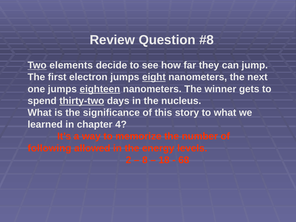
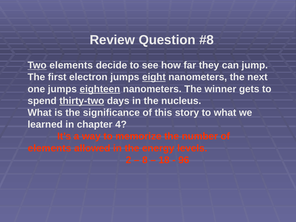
following: following -> elements (49, 148)
68: 68 -> 96 (184, 160)
